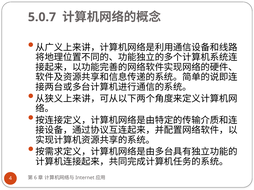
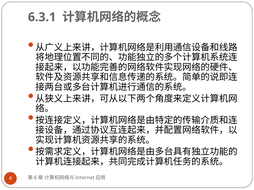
5.0.7: 5.0.7 -> 6.3.1 (42, 17)
